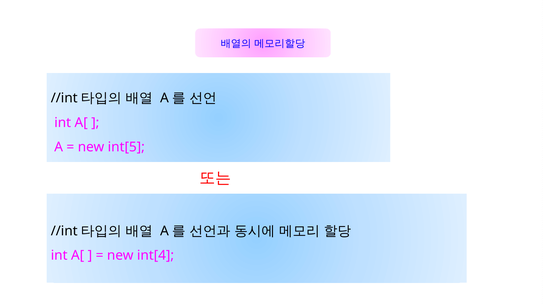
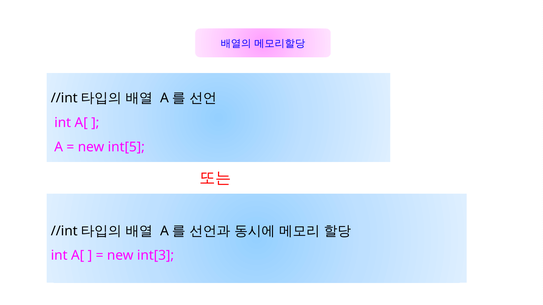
int[4: int[4 -> int[3 (156, 256)
